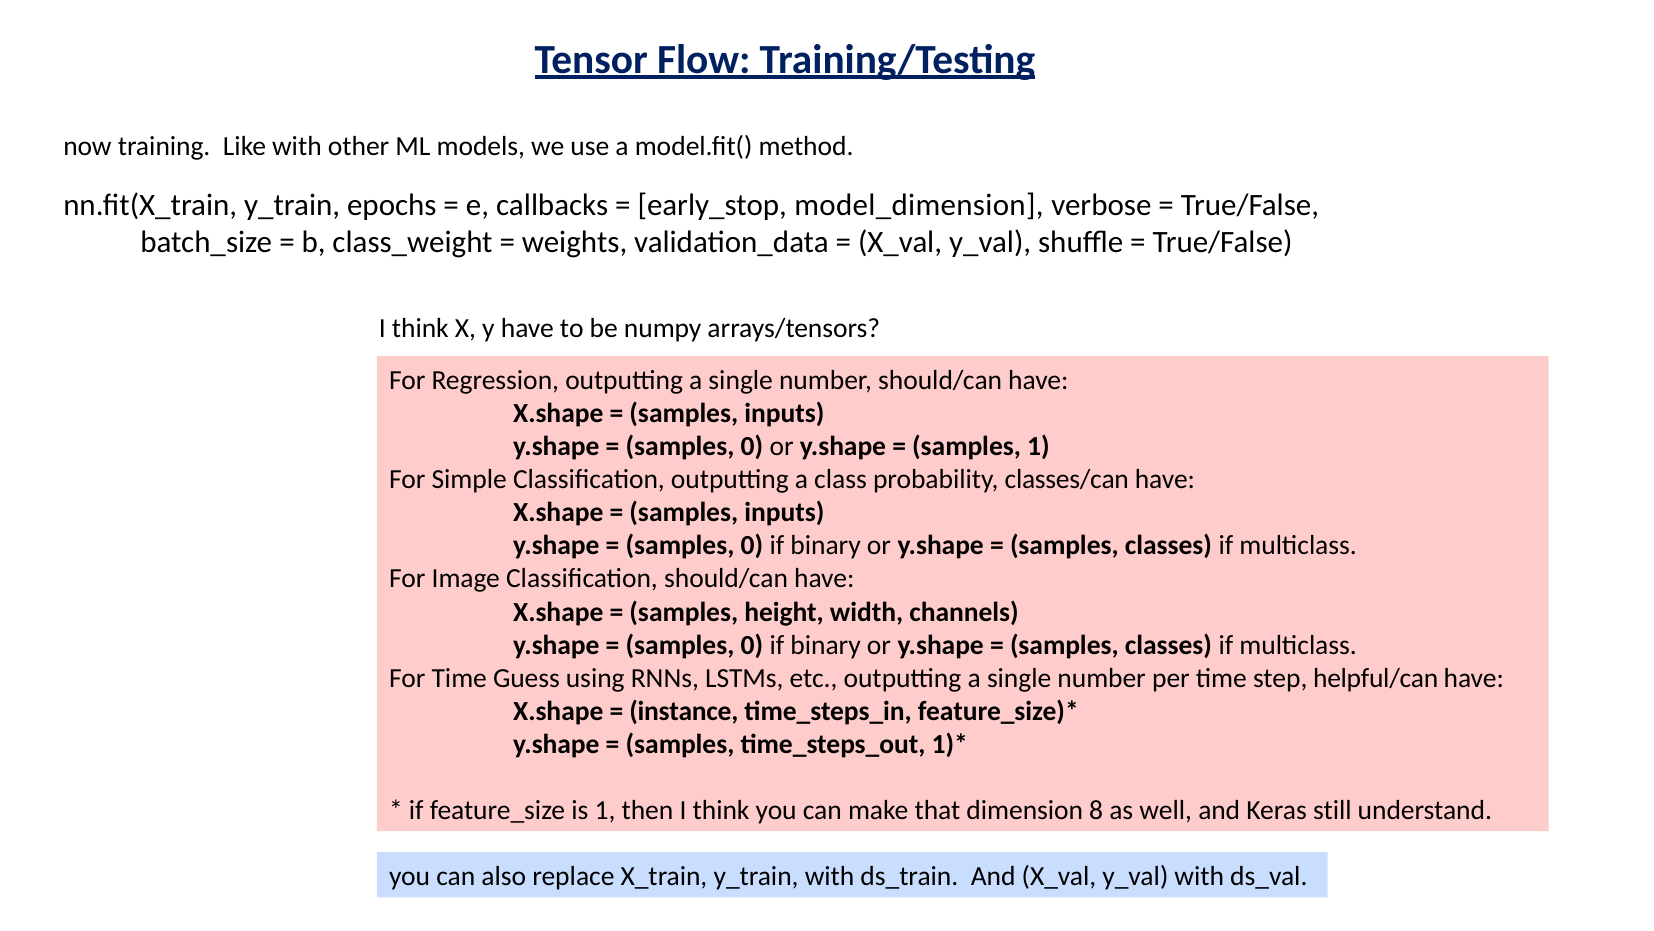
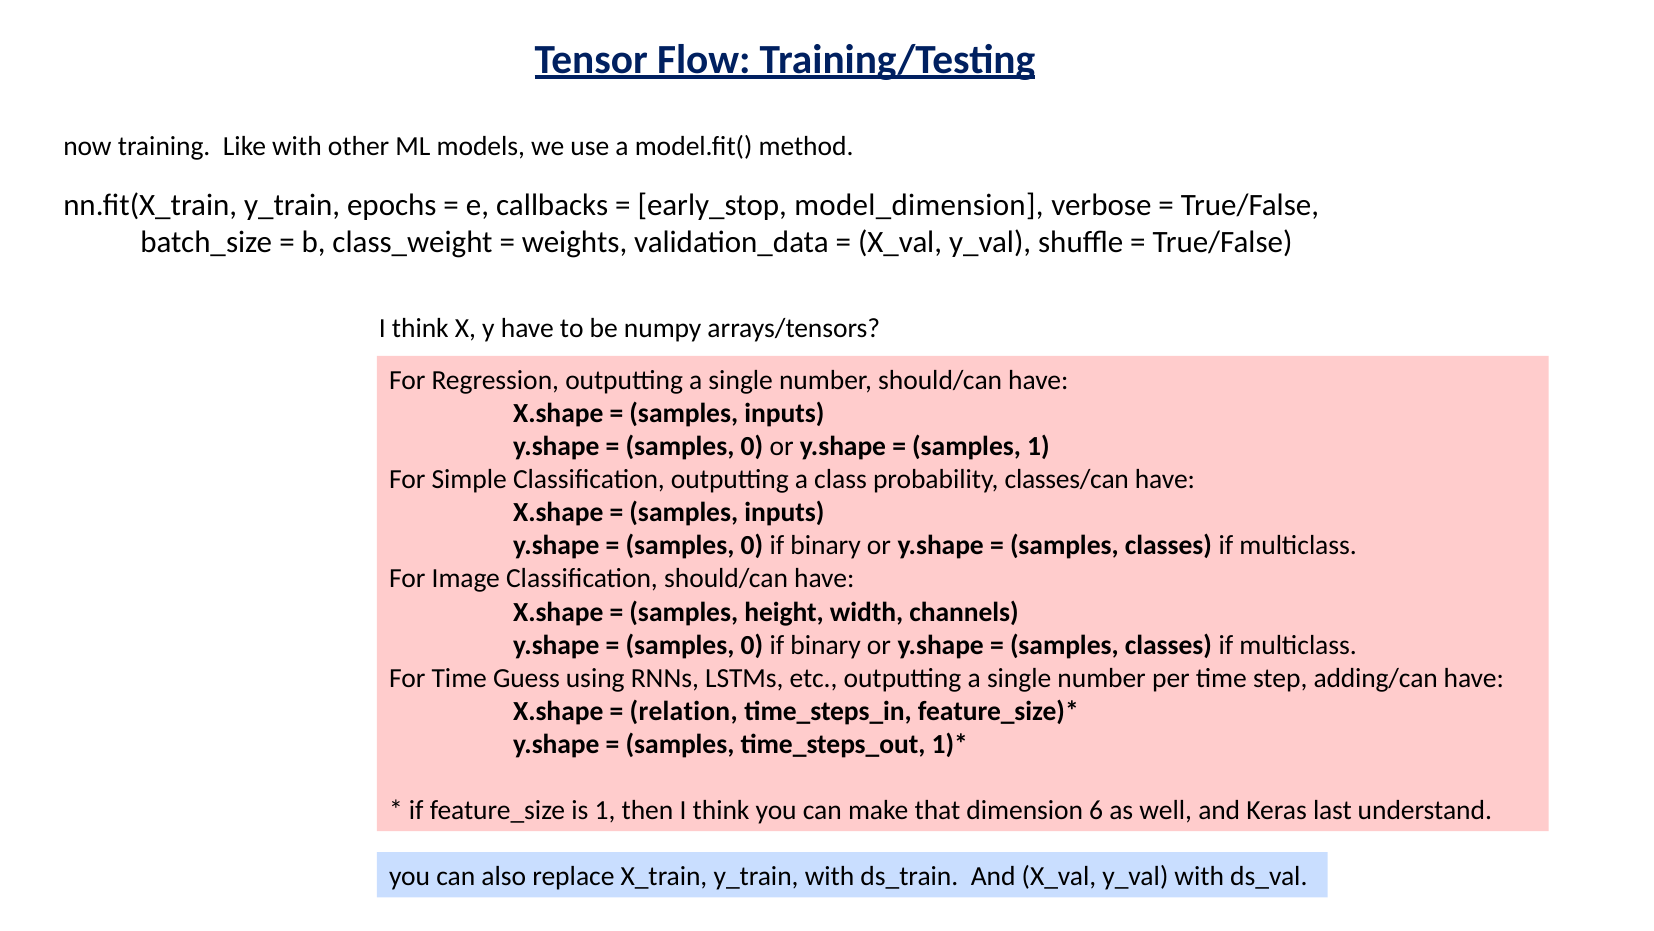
helpful/can: helpful/can -> adding/can (1376, 678)
instance: instance -> relation (684, 711)
8: 8 -> 6 (1096, 810)
still: still -> last (1332, 810)
